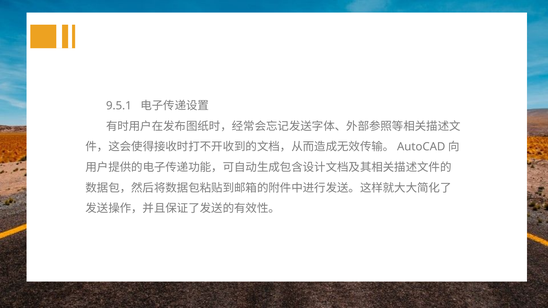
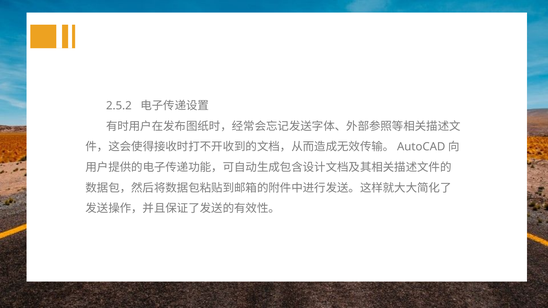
9.5.1: 9.5.1 -> 2.5.2 (119, 106)
